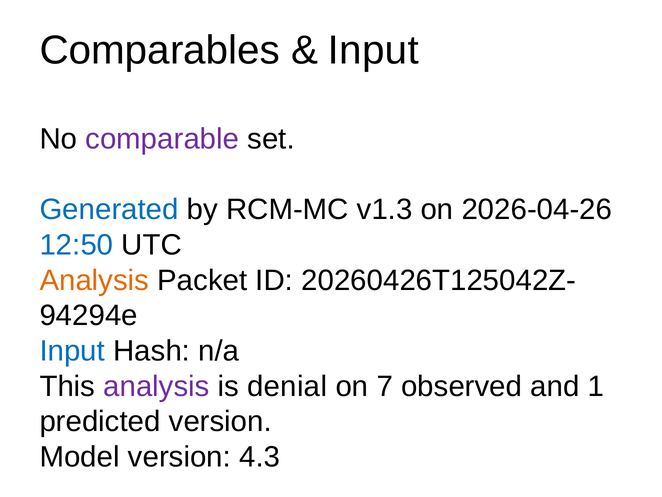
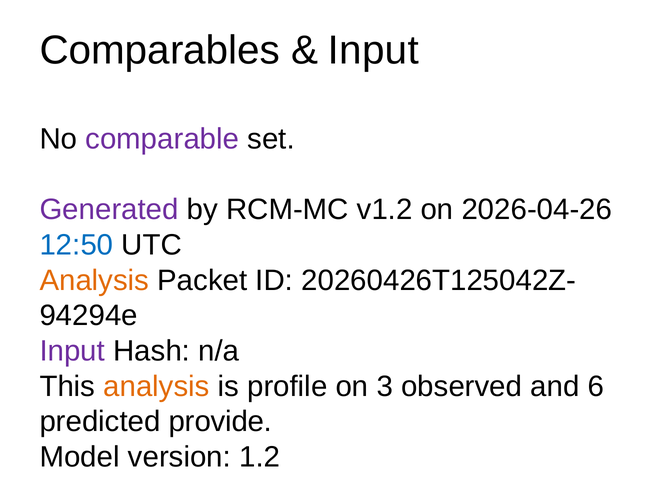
Generated colour: blue -> purple (109, 209)
v1.3: v1.3 -> v1.2 (385, 209)
Input colour: blue -> purple (72, 351)
analysis colour: purple -> orange (156, 386)
denial: denial -> profile (287, 386)
7: 7 -> 3 (385, 386)
1: 1 -> 6 (596, 386)
predicted version: version -> provide (220, 421)
4.3: 4.3 -> 1.2 (260, 457)
